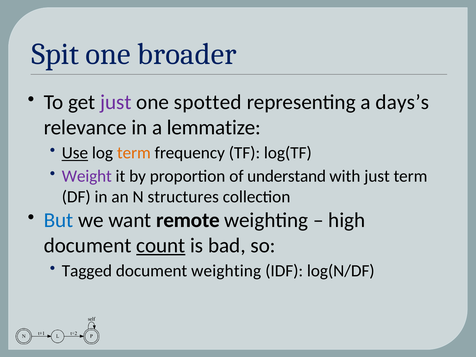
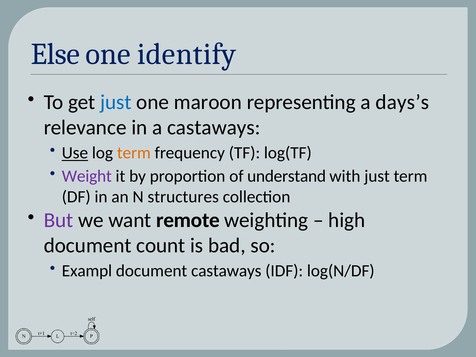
Spit: Spit -> Else (55, 54)
broader: broader -> identify (187, 54)
just colour: purple -> blue (116, 102)
spotted: spotted -> maroon (208, 102)
a lemmatize: lemmatize -> castaways (214, 128)
But colour: blue -> purple (59, 220)
count underline: present -> none (161, 246)
Tagged: Tagged -> Exampl (87, 271)
document weighting: weighting -> castaways (226, 271)
